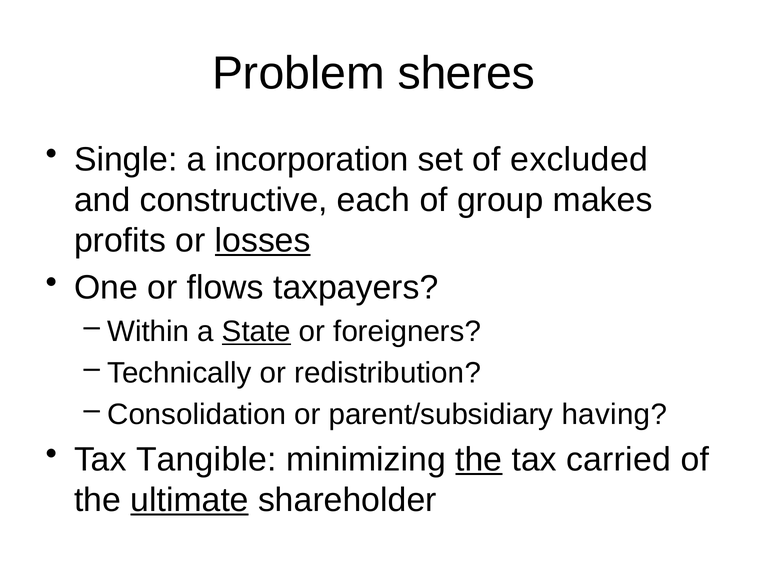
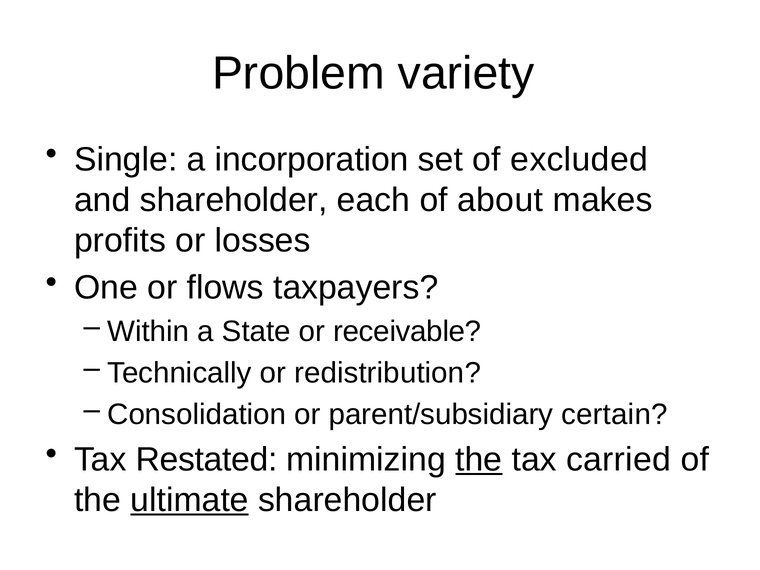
sheres: sheres -> variety (466, 74)
and constructive: constructive -> shareholder (234, 200)
group: group -> about (500, 200)
losses underline: present -> none (263, 241)
State underline: present -> none (256, 331)
foreigners: foreigners -> receivable (407, 331)
having: having -> certain (614, 414)
Tangible: Tangible -> Restated (207, 459)
